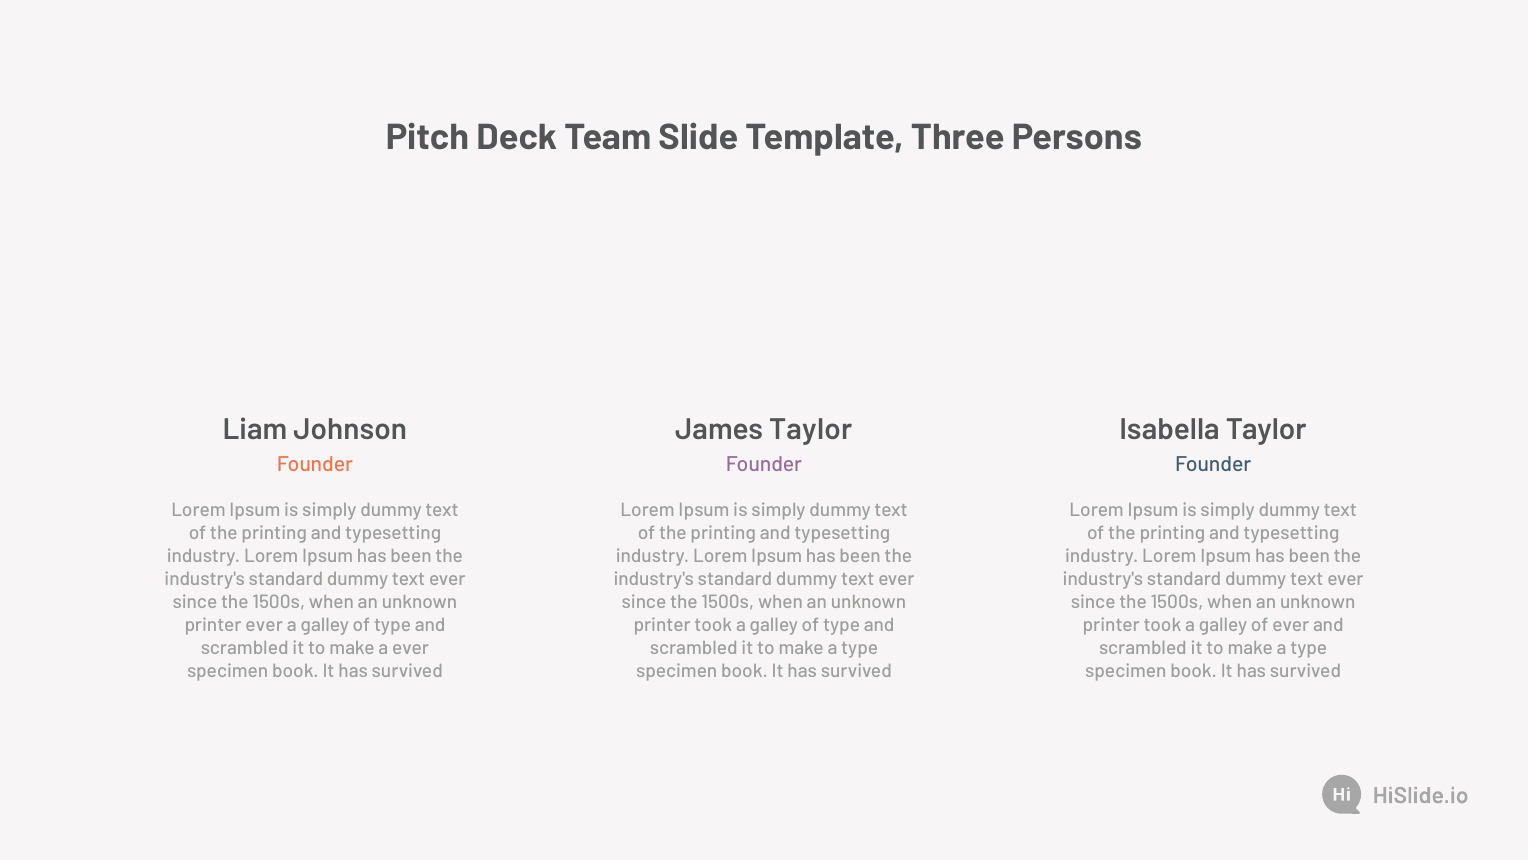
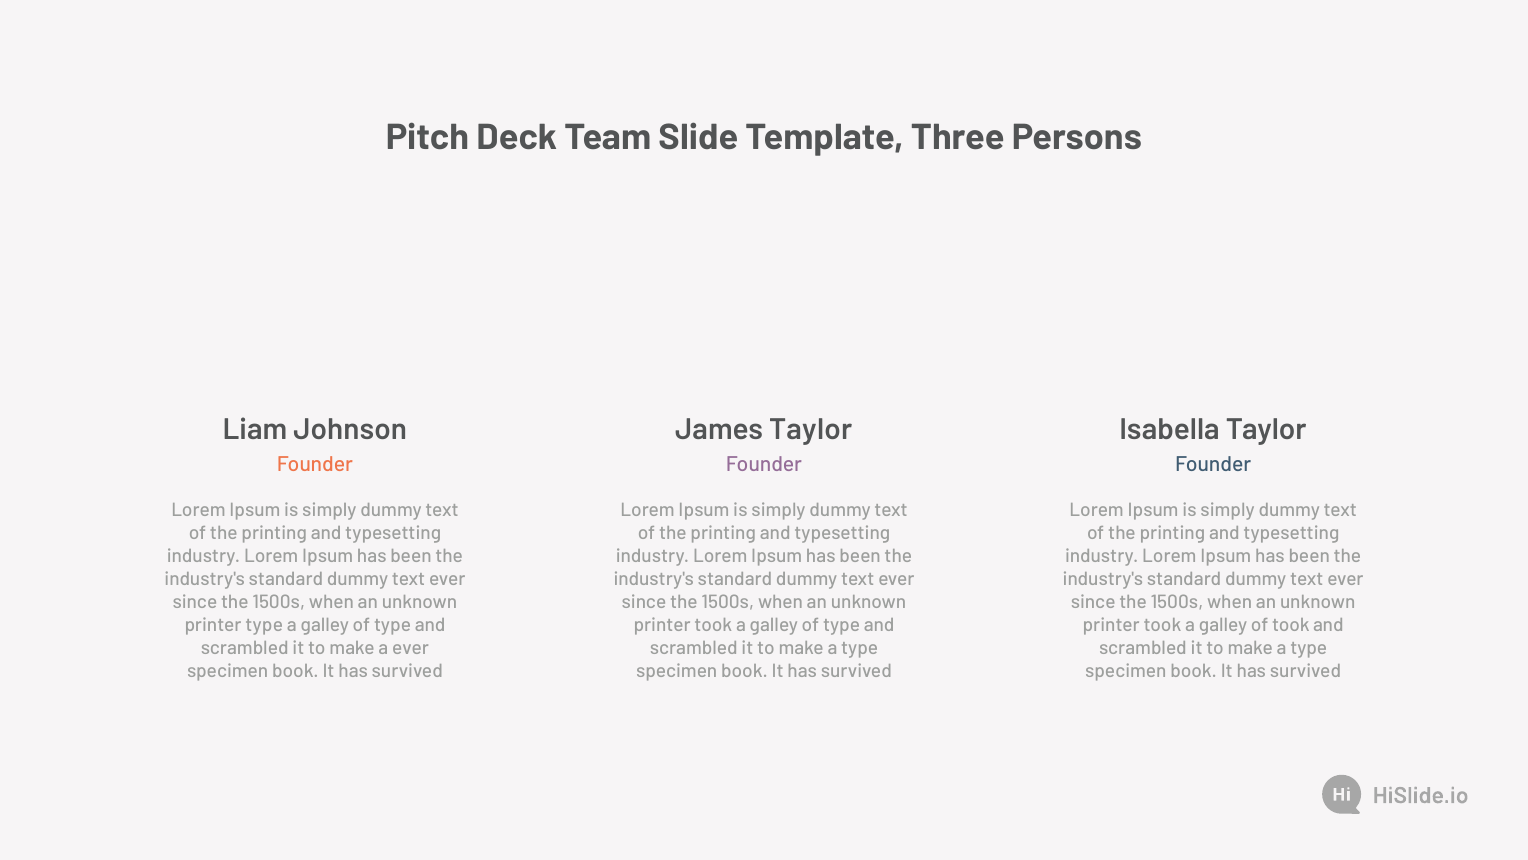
printer ever: ever -> type (264, 625)
of ever: ever -> took (1291, 625)
